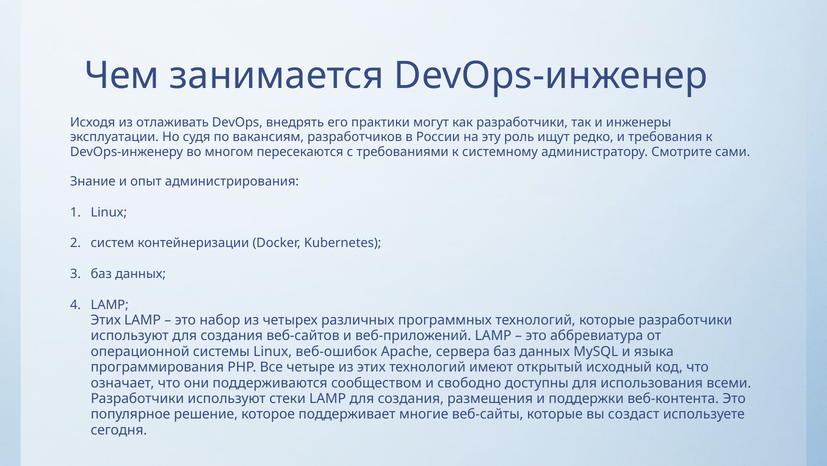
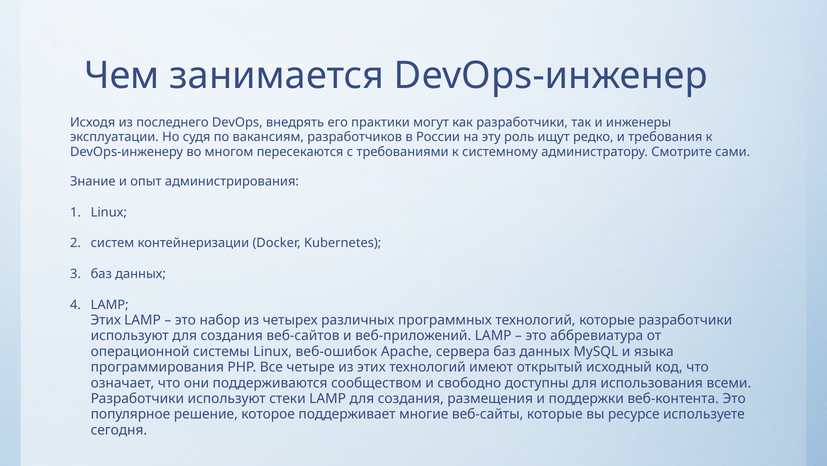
отлаживать: отлаживать -> последнего (172, 122)
создаст: создаст -> ресурсе (634, 414)
